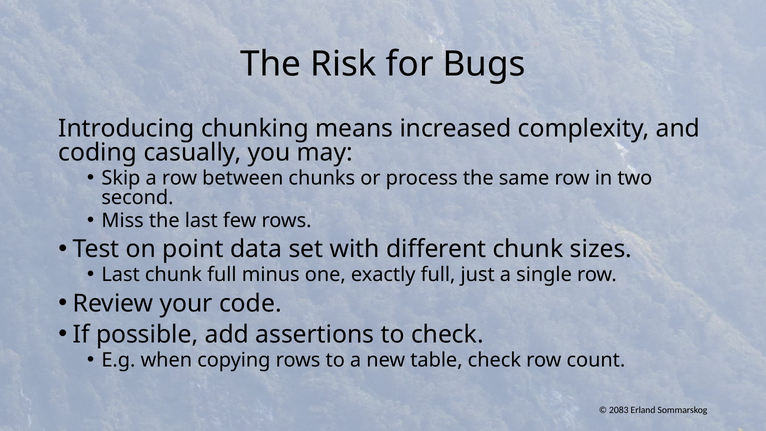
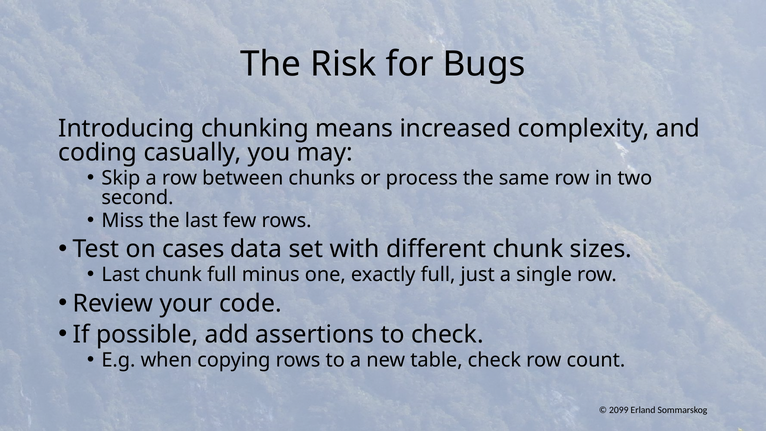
point: point -> cases (193, 249)
2083: 2083 -> 2099 (619, 410)
